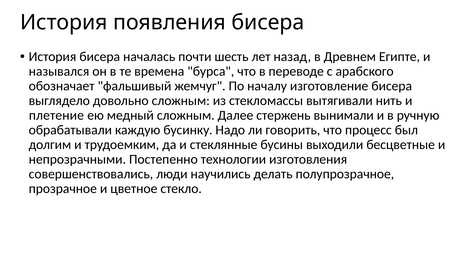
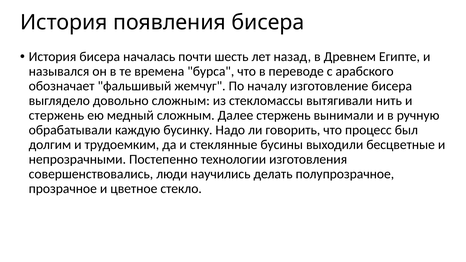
плетение: плетение -> стержень (56, 115)
